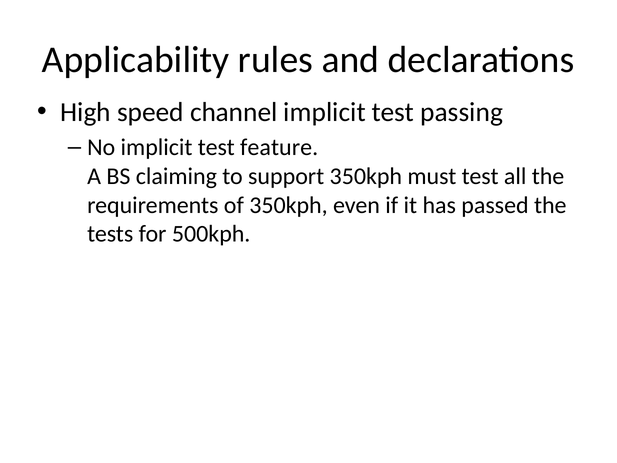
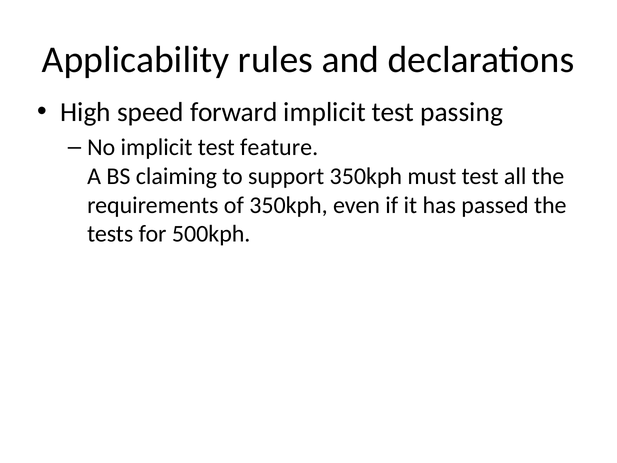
channel: channel -> forward (234, 112)
